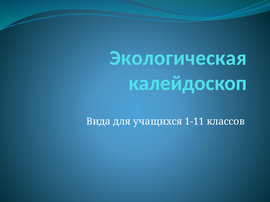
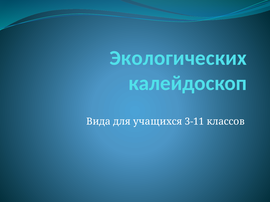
Экологическая: Экологическая -> Экологических (178, 58)
1-11: 1-11 -> 3-11 (194, 122)
